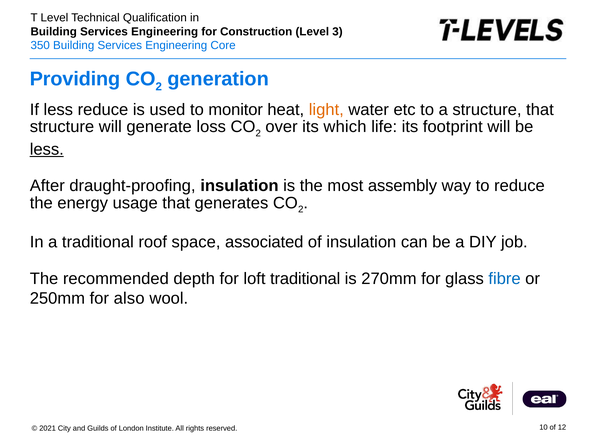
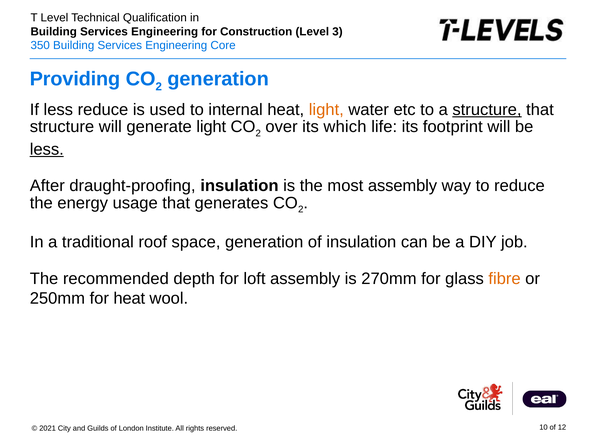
monitor: monitor -> internal (236, 110)
structure underline: none -> present (487, 110)
generate loss: loss -> light (211, 127)
space associated: associated -> generation (264, 242)
loft traditional: traditional -> assembly (305, 279)
fibre colour: blue -> orange (505, 279)
for also: also -> heat (129, 298)
